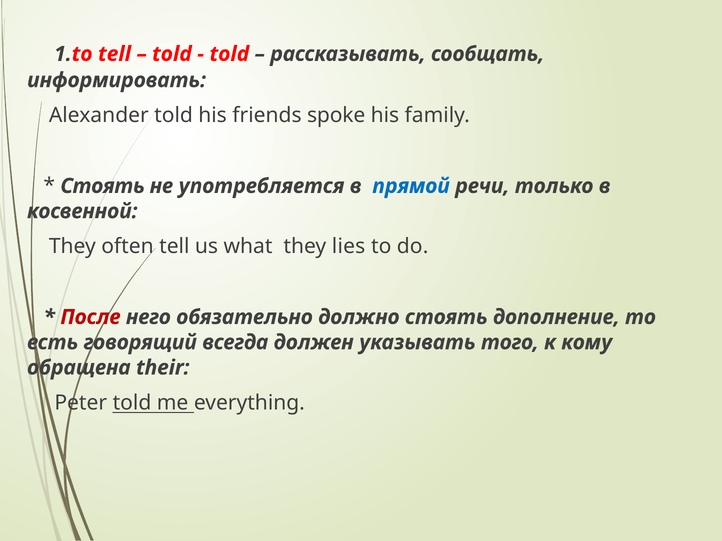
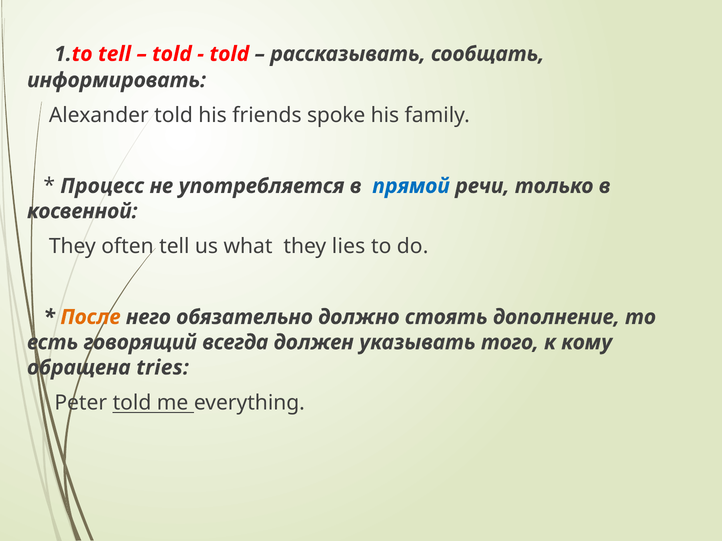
Стоять: Стоять -> Процесс (102, 186)
После colour: red -> orange (90, 317)
their: their -> tries (163, 368)
